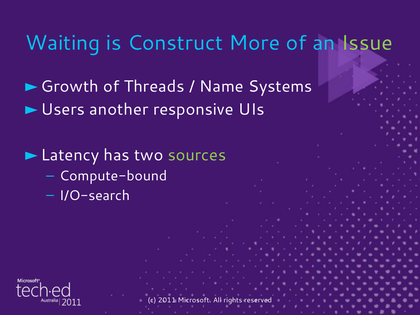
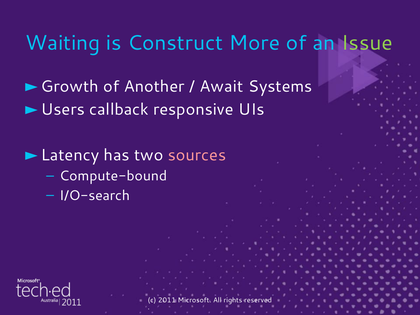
Threads: Threads -> Another (154, 87)
Name: Name -> Await (221, 87)
another: another -> callback (119, 109)
sources colour: light green -> pink (197, 155)
